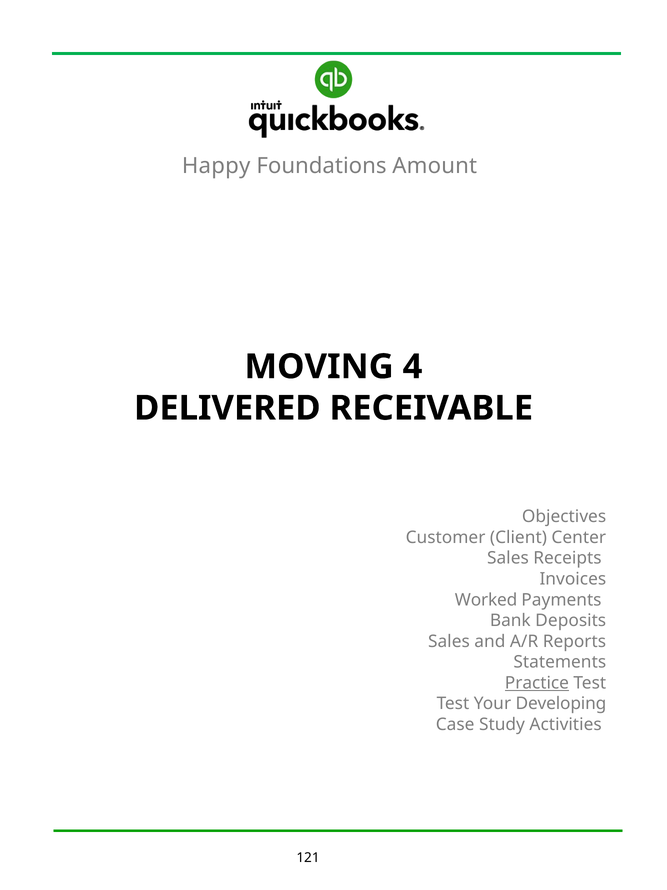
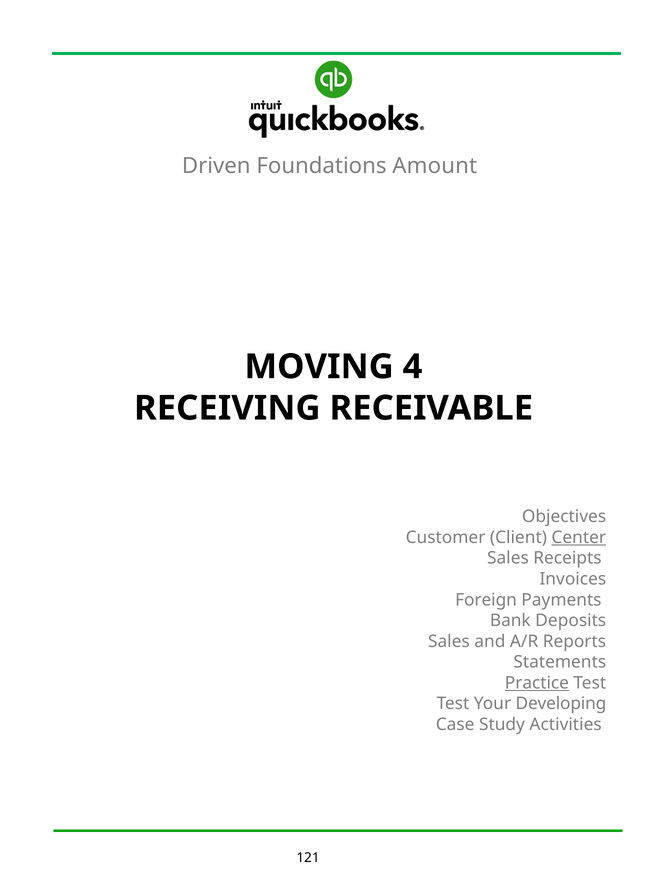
Happy: Happy -> Driven (216, 166)
DELIVERED: DELIVERED -> RECEIVING (227, 408)
Center underline: none -> present (579, 537)
Worked: Worked -> Foreign (486, 599)
